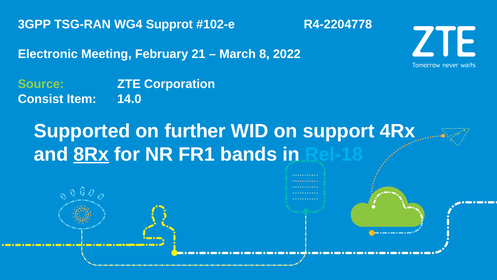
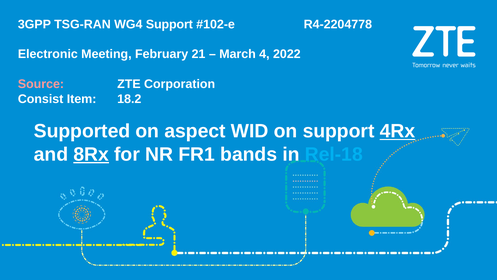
WG4 Supprot: Supprot -> Support (169, 24)
8: 8 -> 4 (264, 54)
Source colour: light green -> pink (41, 84)
14.0: 14.0 -> 18.2 (129, 99)
further: further -> aspect (195, 131)
4Rx underline: none -> present (397, 131)
